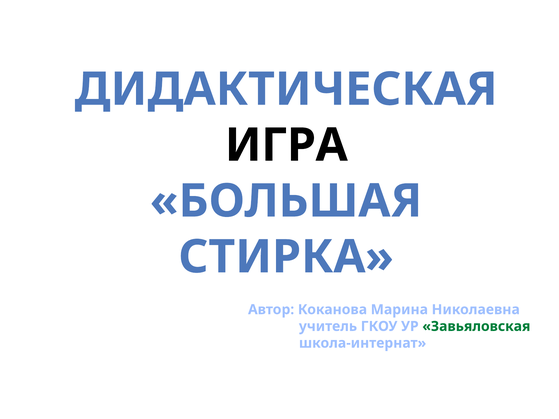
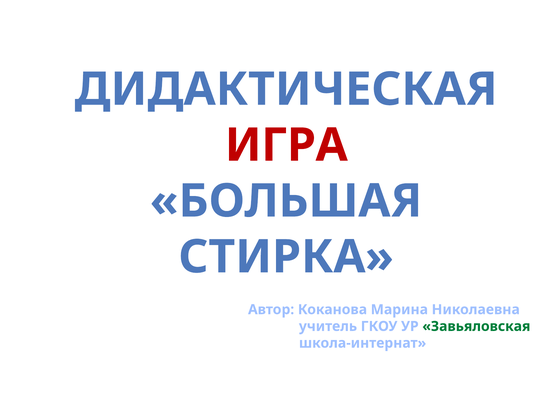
ИГРА colour: black -> red (286, 145)
